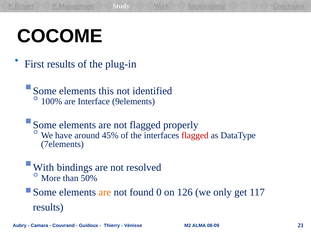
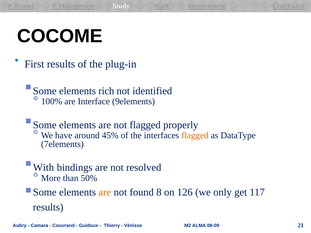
this: this -> rich (106, 91)
flagged colour: red -> orange (195, 136)
0: 0 -> 8 (159, 192)
